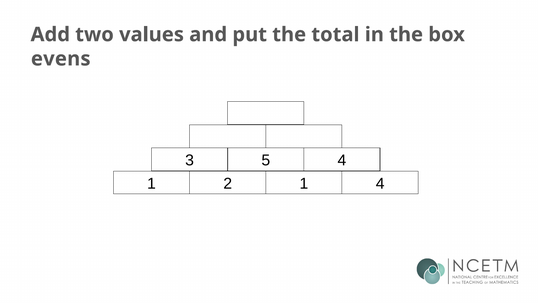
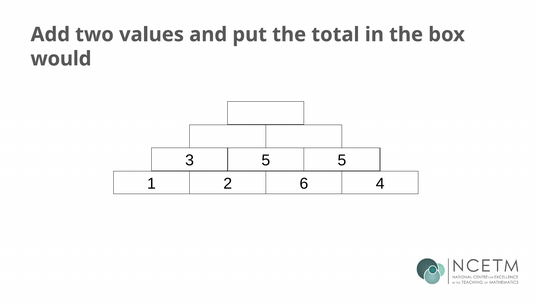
evens: evens -> would (61, 59)
5 4: 4 -> 5 (342, 160)
2 1: 1 -> 6 (304, 183)
